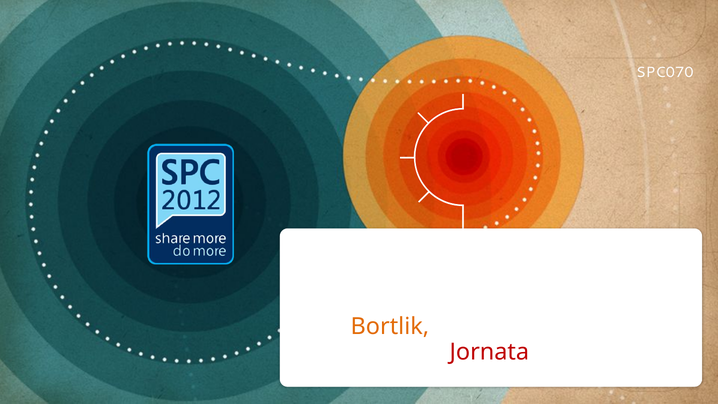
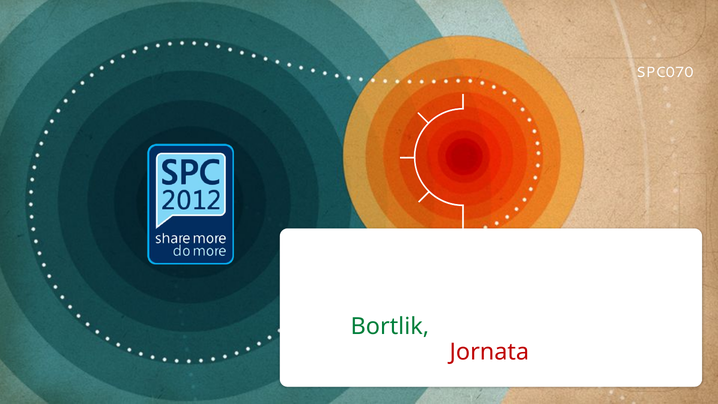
Bortlik colour: orange -> green (390, 326)
